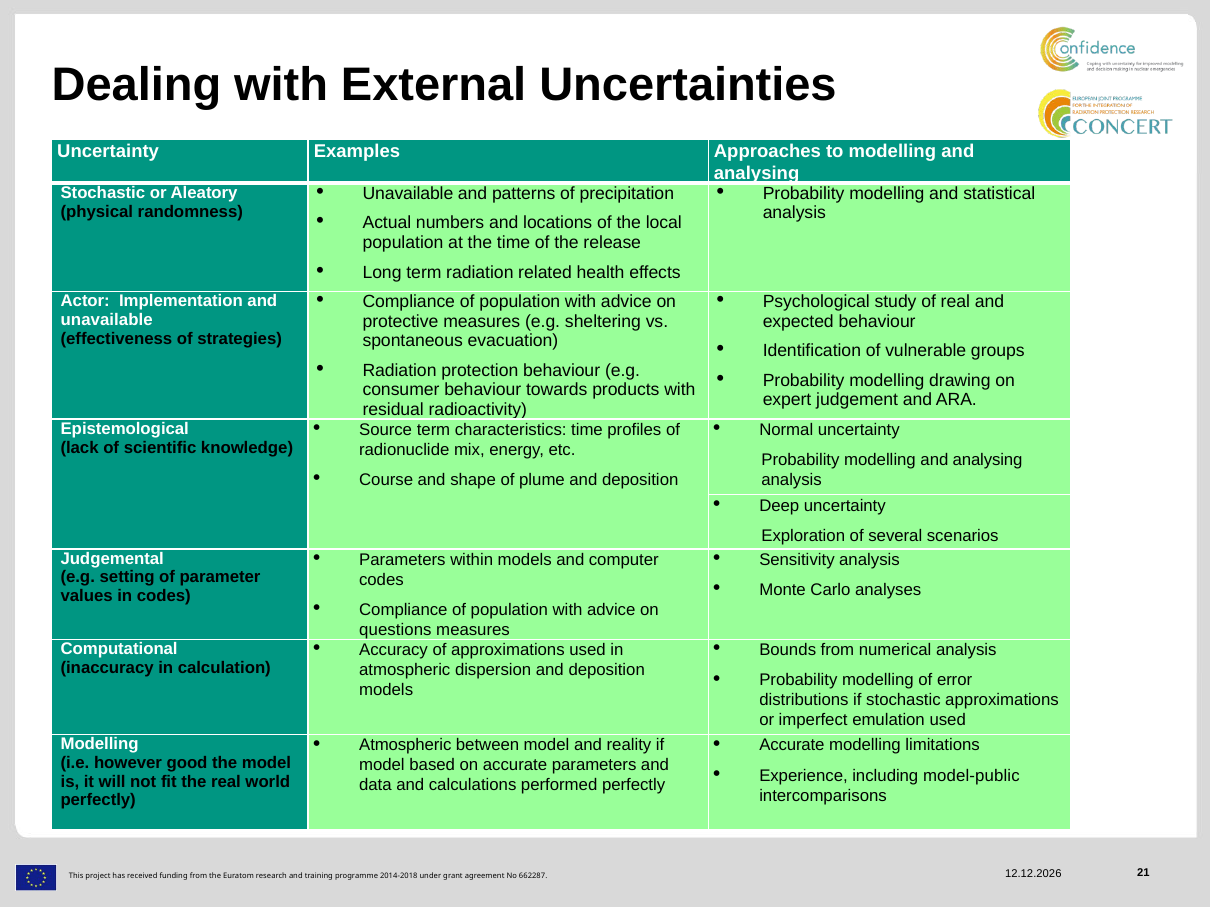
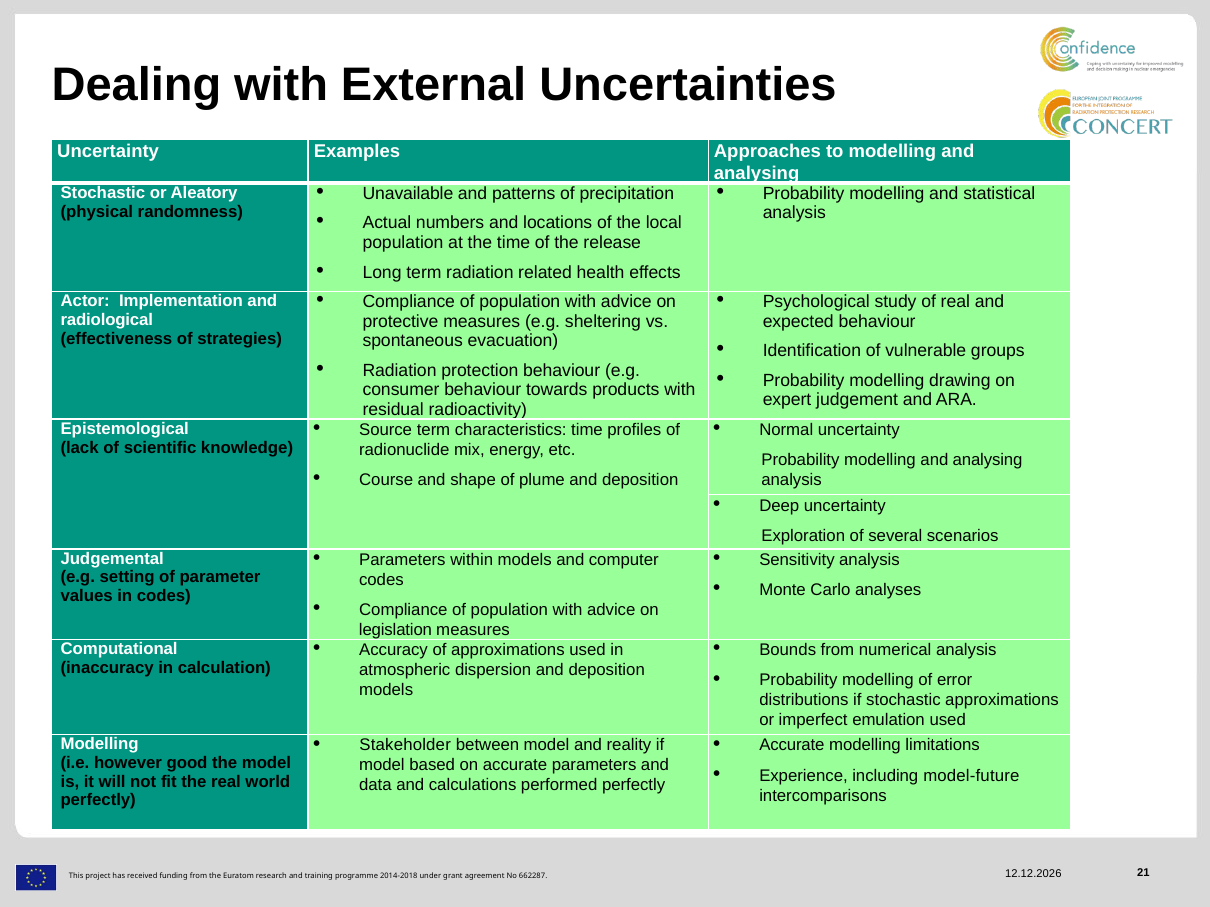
unavailable: unavailable -> radiological (107, 320)
questions: questions -> legislation (396, 630)
Atmospheric: Atmospheric -> Stakeholder (405, 746)
model-public: model-public -> model-future (971, 776)
